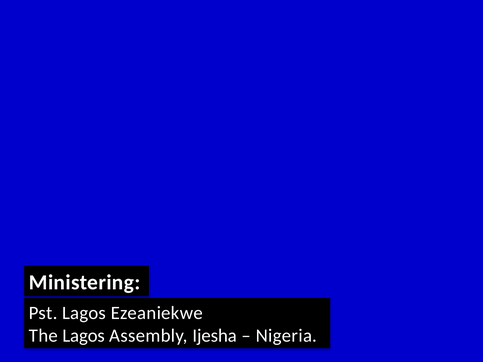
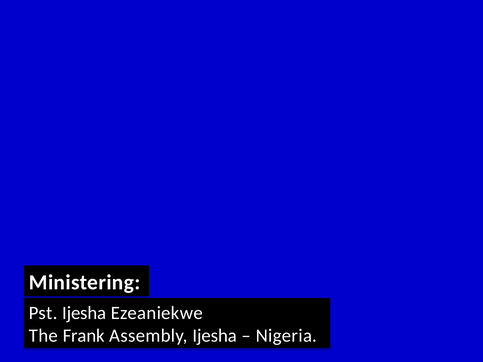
Pst Lagos: Lagos -> Ijesha (84, 313)
The Lagos: Lagos -> Frank (84, 336)
